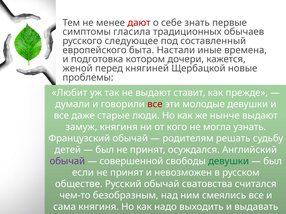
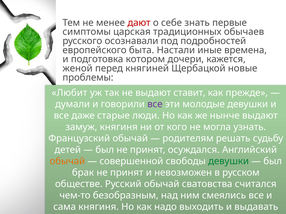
гласила: гласила -> царская (132, 32)
следующее: следующее -> осознавали (132, 41)
составленный: составленный -> подробностей (213, 41)
все colour: red -> purple (155, 104)
обычай colour: purple -> orange (67, 162)
если: если -> брак (83, 173)
